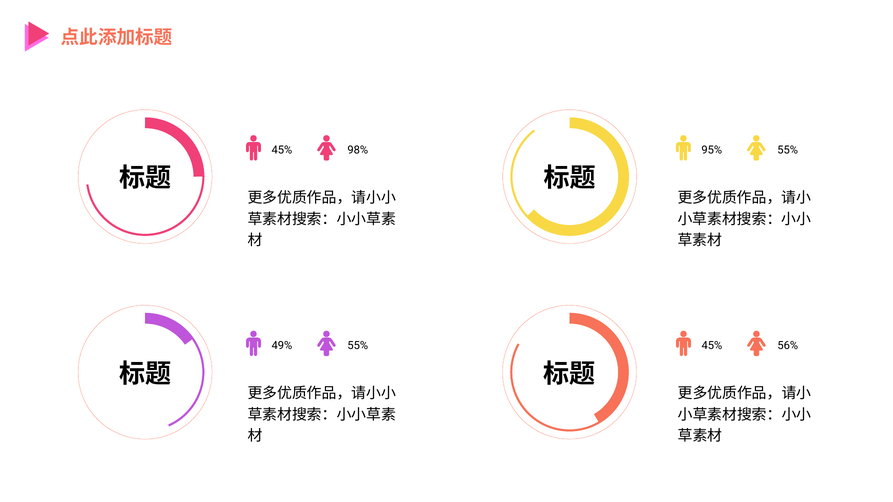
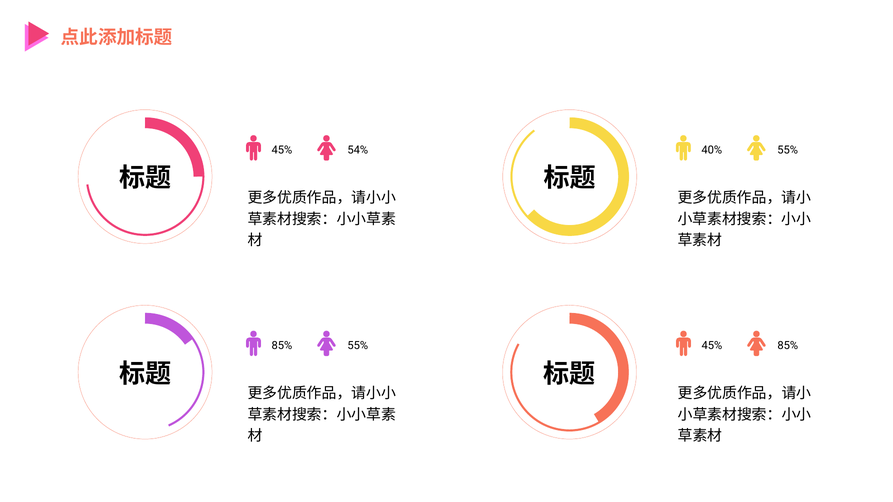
98%: 98% -> 54% (358, 150)
95%: 95% -> 40% (712, 150)
49%: 49% -> 85% (282, 346)
45% 56%: 56% -> 85% (788, 346)
